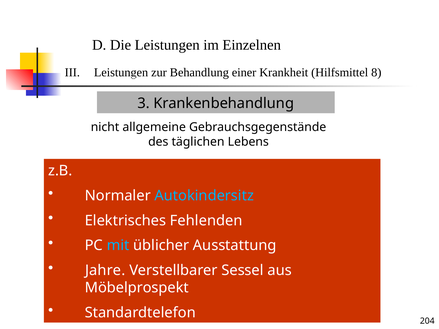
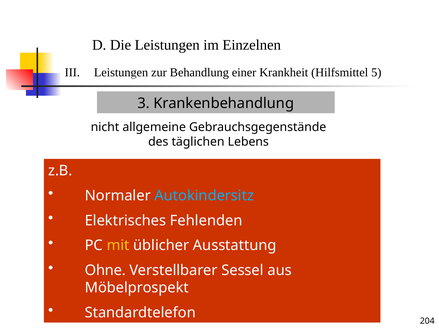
8: 8 -> 5 (376, 73)
mit colour: light blue -> yellow (118, 246)
Jahre: Jahre -> Ohne (105, 270)
